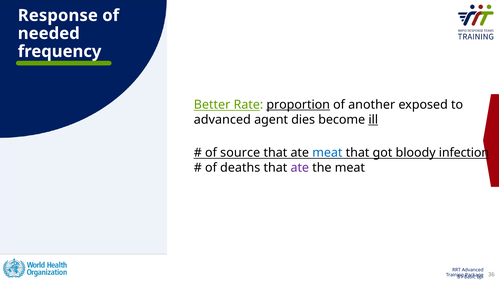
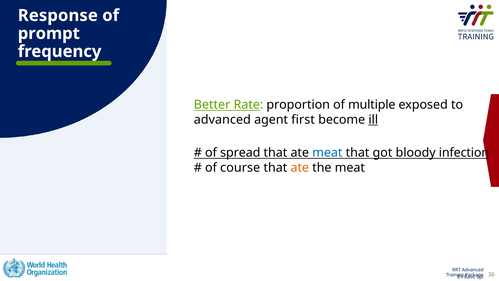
needed: needed -> prompt (49, 33)
proportion underline: present -> none (298, 104)
another: another -> multiple (372, 104)
dies: dies -> first (303, 119)
source: source -> spread (240, 153)
deaths: deaths -> course (240, 167)
ate colour: purple -> orange (300, 167)
